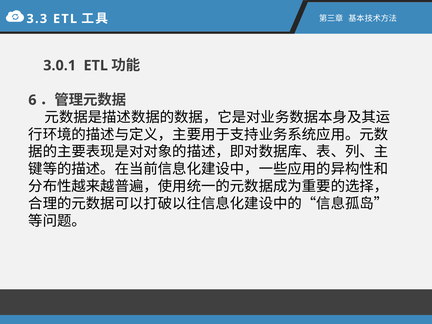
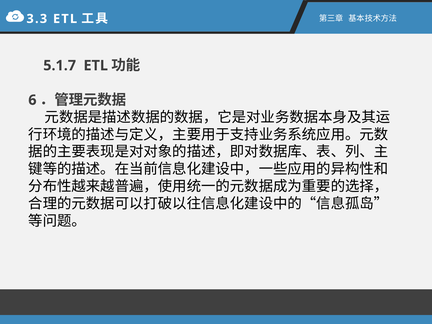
3.0.1: 3.0.1 -> 5.1.7 (60, 66)
